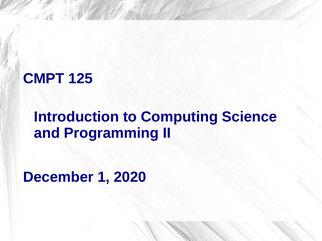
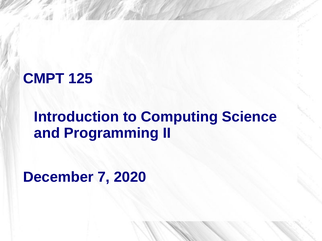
1: 1 -> 7 (104, 178)
